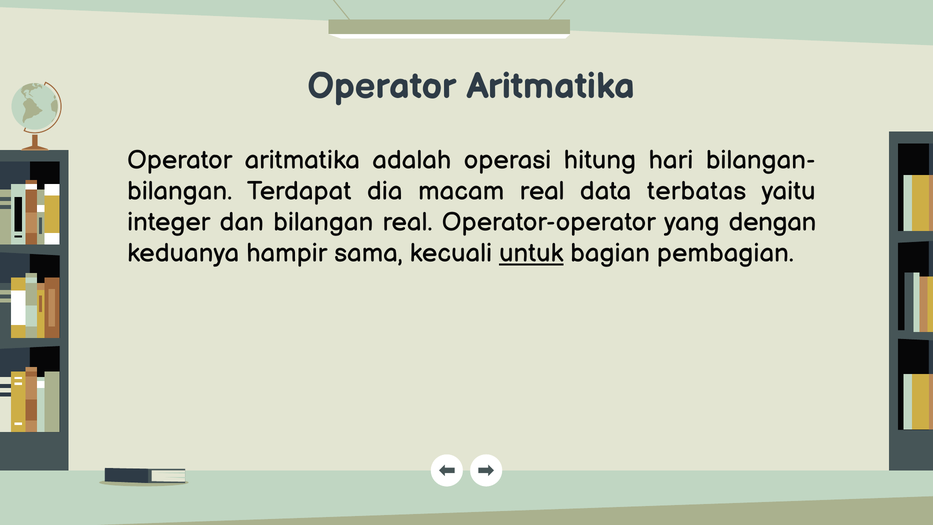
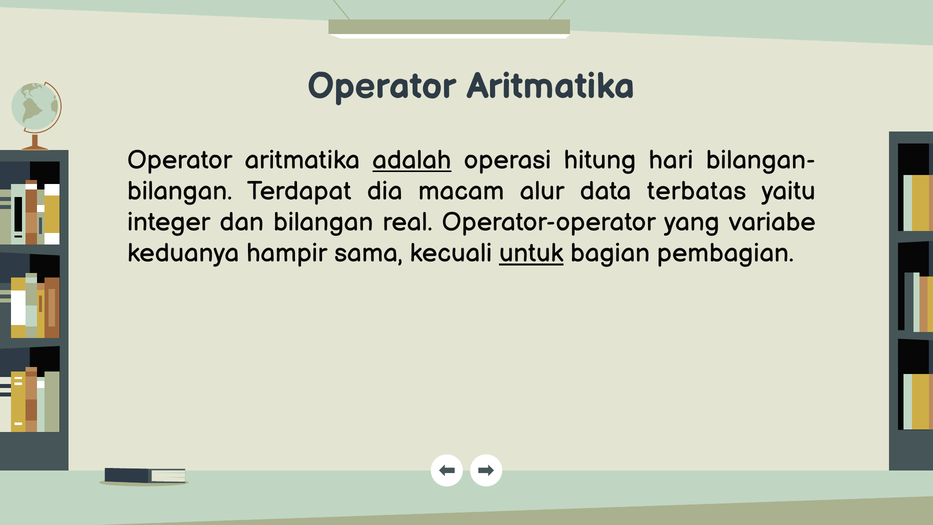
adalah underline: none -> present (412, 160)
macam real: real -> alur (542, 191)
dengan: dengan -> variabe (772, 222)
